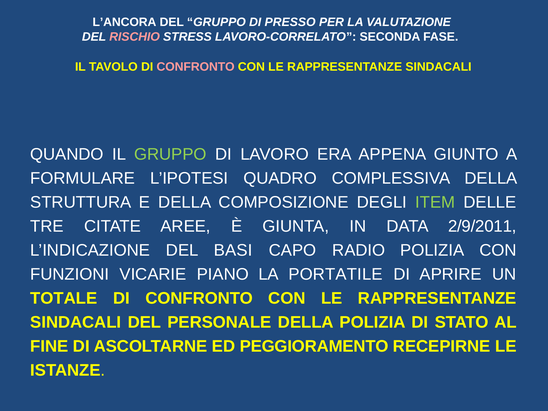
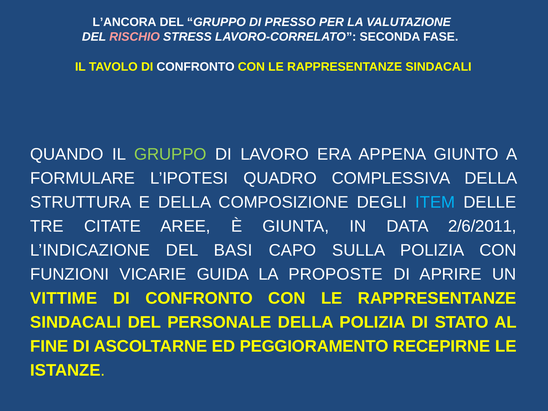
CONFRONTO colour: pink -> white (196, 67)
ITEM colour: light green -> light blue (435, 202)
2/9/2011: 2/9/2011 -> 2/6/2011 (482, 226)
RADIO: RADIO -> SULLA (359, 250)
PIANO: PIANO -> GUIDA (223, 274)
PORTATILE: PORTATILE -> PROPOSTE (335, 274)
TOTALE: TOTALE -> VITTIME (64, 298)
